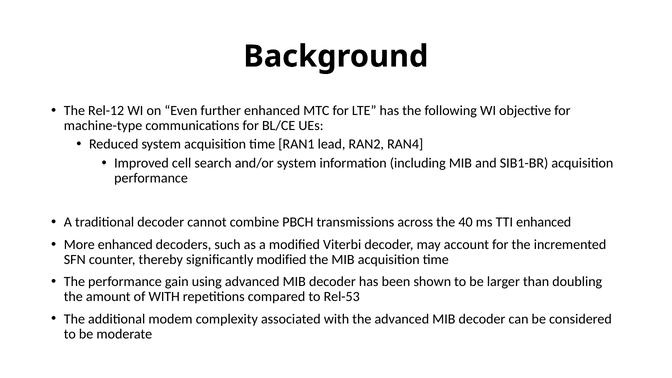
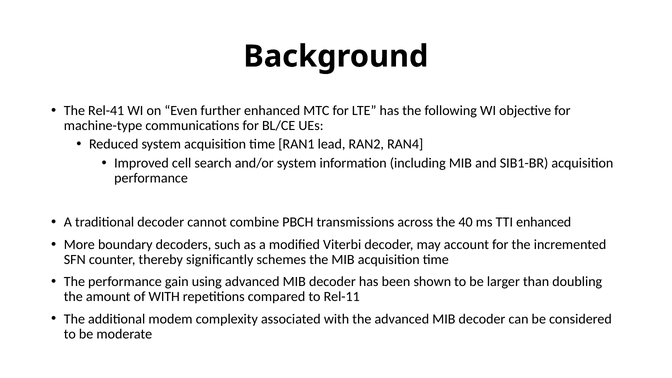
Rel-12: Rel-12 -> Rel-41 (106, 111)
More enhanced: enhanced -> boundary (125, 244)
significantly modified: modified -> schemes (281, 260)
Rel-53: Rel-53 -> Rel-11 (342, 297)
